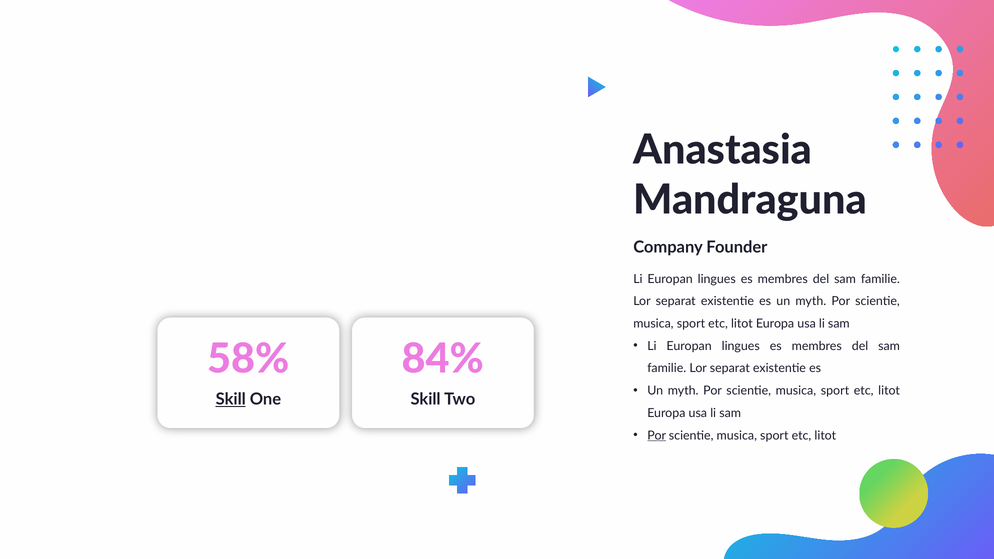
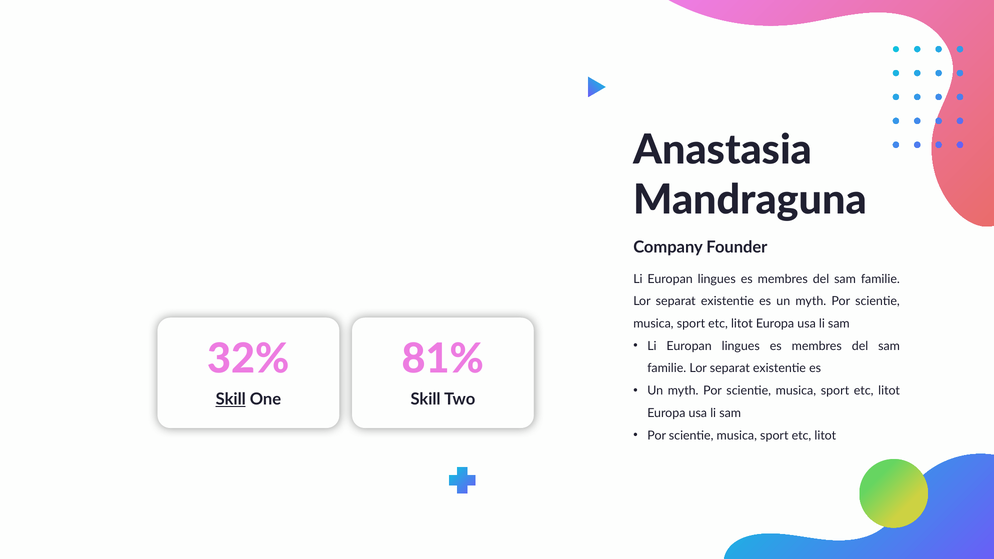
58%: 58% -> 32% (249, 359)
84%: 84% -> 81% (443, 359)
Por underline: present -> none (657, 436)
